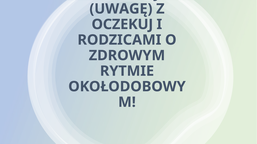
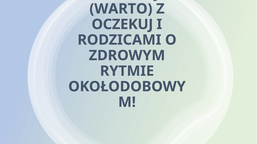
UWAGĘ: UWAGĘ -> WARTO (121, 9)
